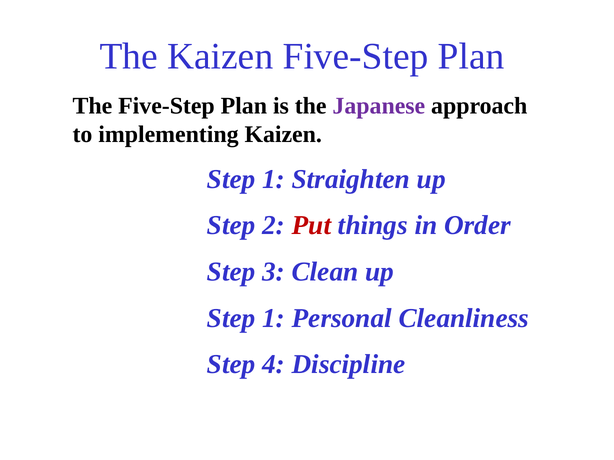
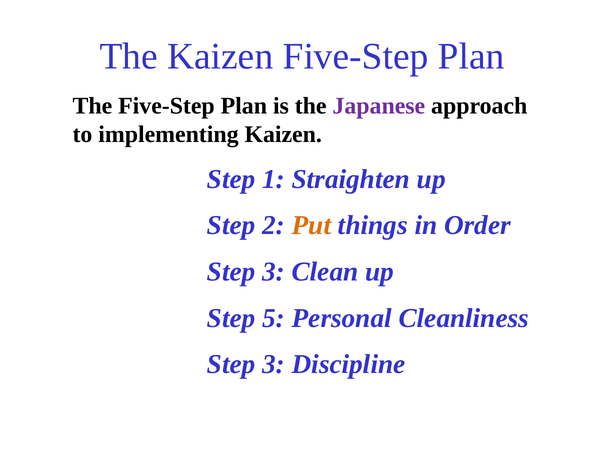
Put colour: red -> orange (311, 226)
1: 1 -> 5 (274, 318)
4: 4 -> 3 (274, 365)
